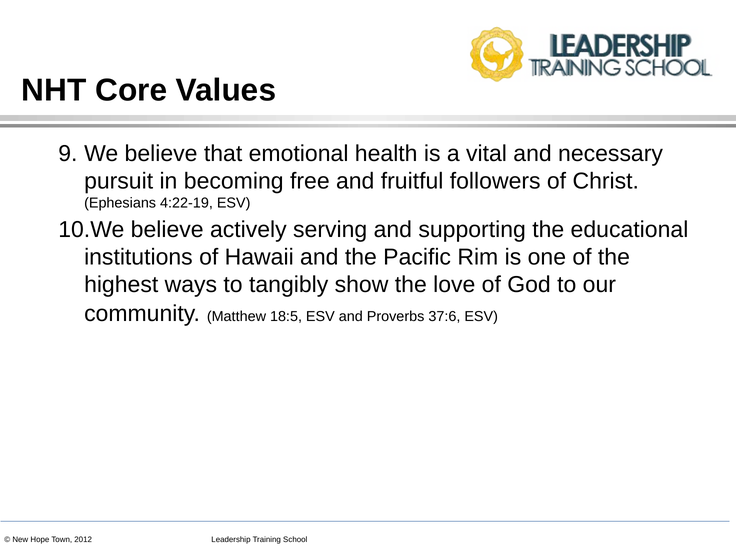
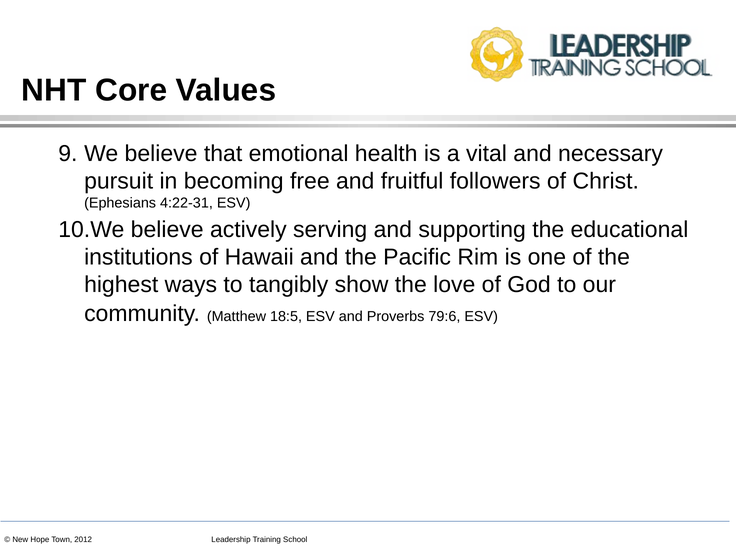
4:22-19: 4:22-19 -> 4:22-31 (186, 203)
37:6: 37:6 -> 79:6 (444, 317)
